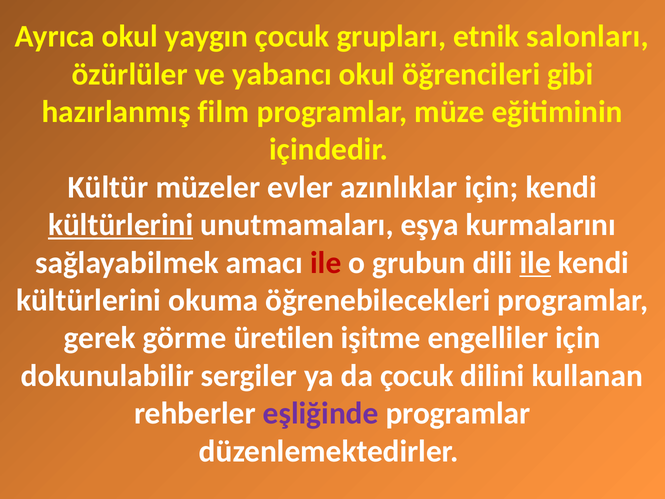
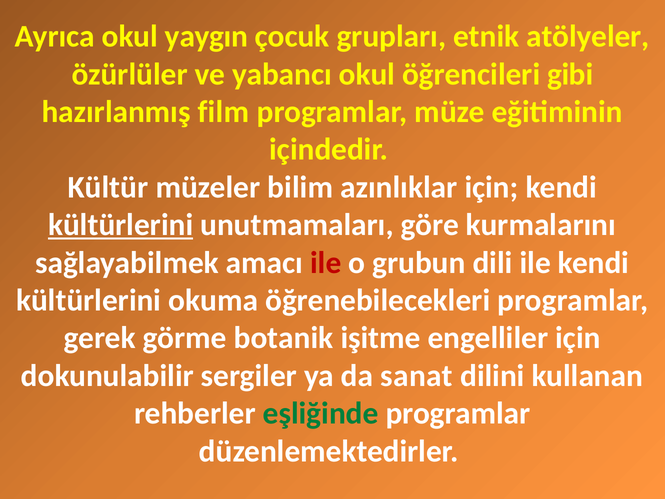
salonları: salonları -> atölyeler (588, 37)
evler: evler -> bilim (300, 187)
eşya: eşya -> göre (430, 225)
ile underline: present -> none (535, 263)
üretilen: üretilen -> botanik (284, 338)
da çocuk: çocuk -> sanat (417, 376)
eşliğinde colour: purple -> green (321, 413)
